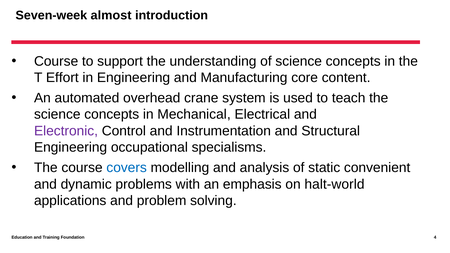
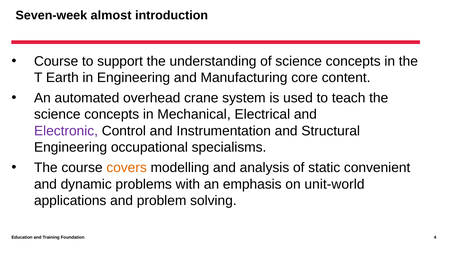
Effort: Effort -> Earth (62, 78)
covers colour: blue -> orange (127, 168)
halt-world: halt-world -> unit-world (334, 184)
